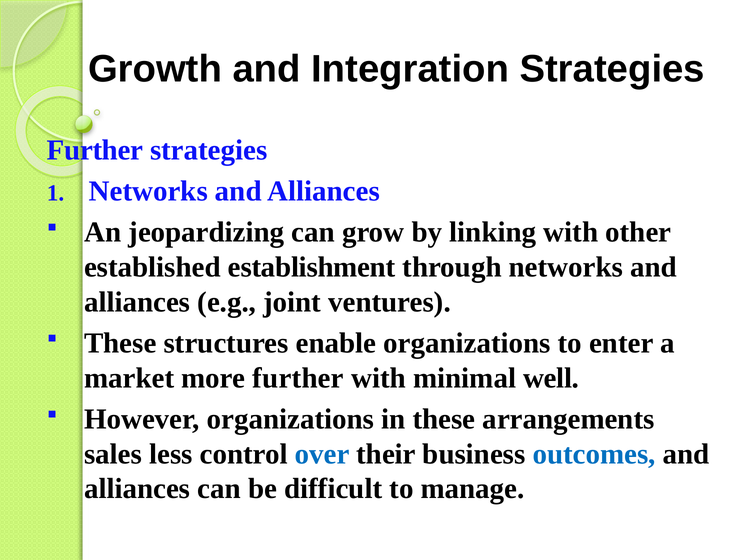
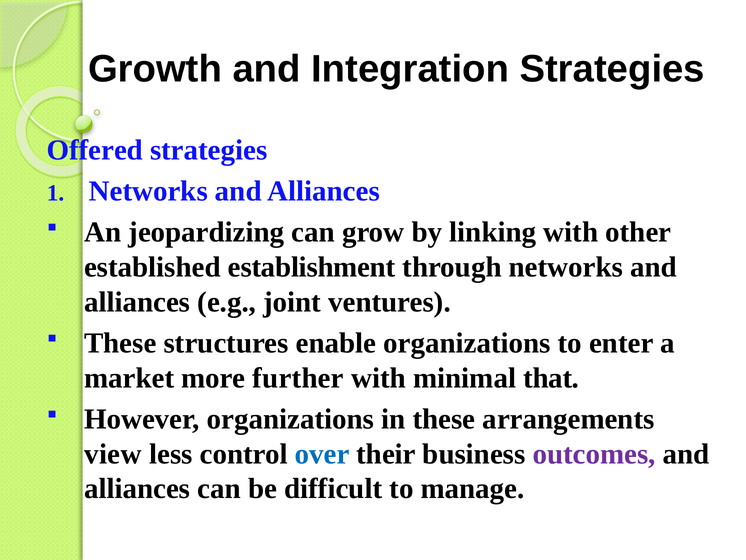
Further: Further -> Offered (95, 150)
well: well -> that (551, 378)
sales: sales -> view (113, 454)
outcomes colour: blue -> purple (594, 454)
